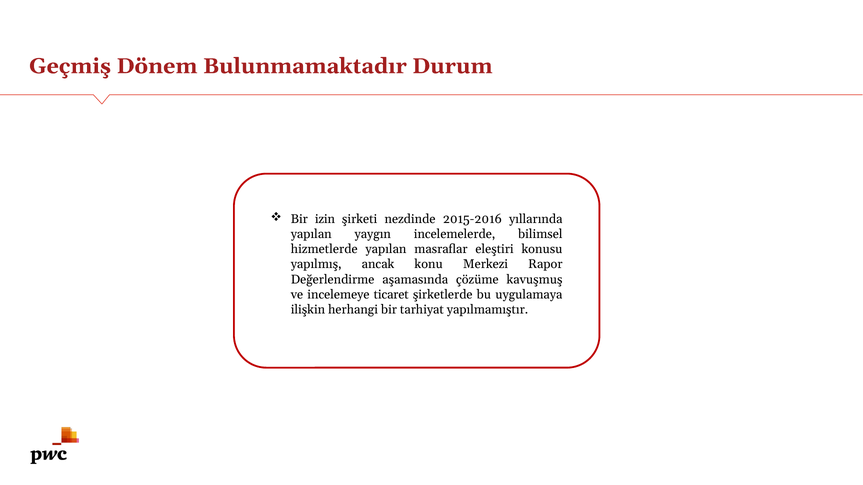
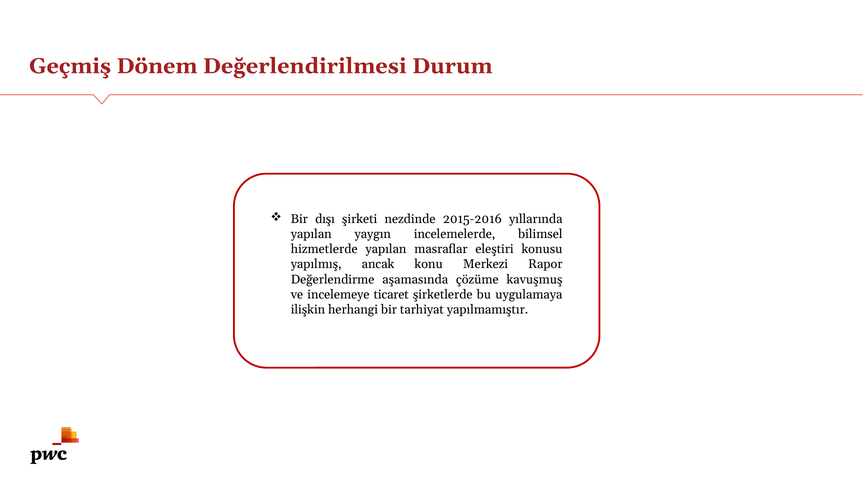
Bulunmamaktadır: Bulunmamaktadır -> Değerlendirilmesi (305, 66)
izin: izin -> dışı (325, 219)
